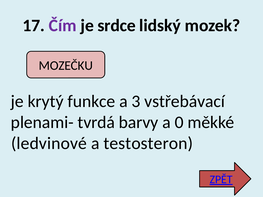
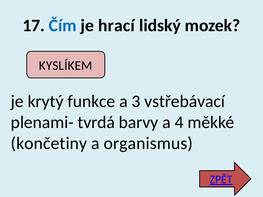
Čím colour: purple -> blue (63, 26)
srdce: srdce -> hrací (116, 26)
MOZEČKU: MOZEČKU -> KYSLÍKEM (66, 66)
0: 0 -> 4 (179, 122)
ledvinové: ledvinové -> končetiny (49, 143)
testosteron: testosteron -> organismus (148, 143)
